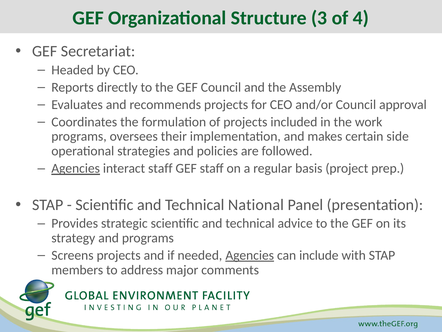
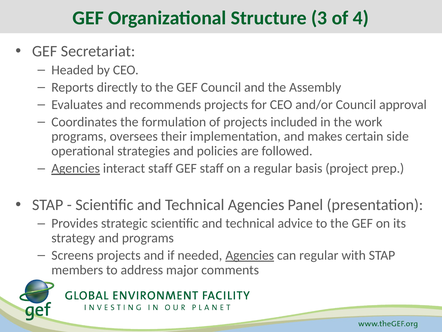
Technical National: National -> Agencies (256, 204)
can include: include -> regular (319, 255)
